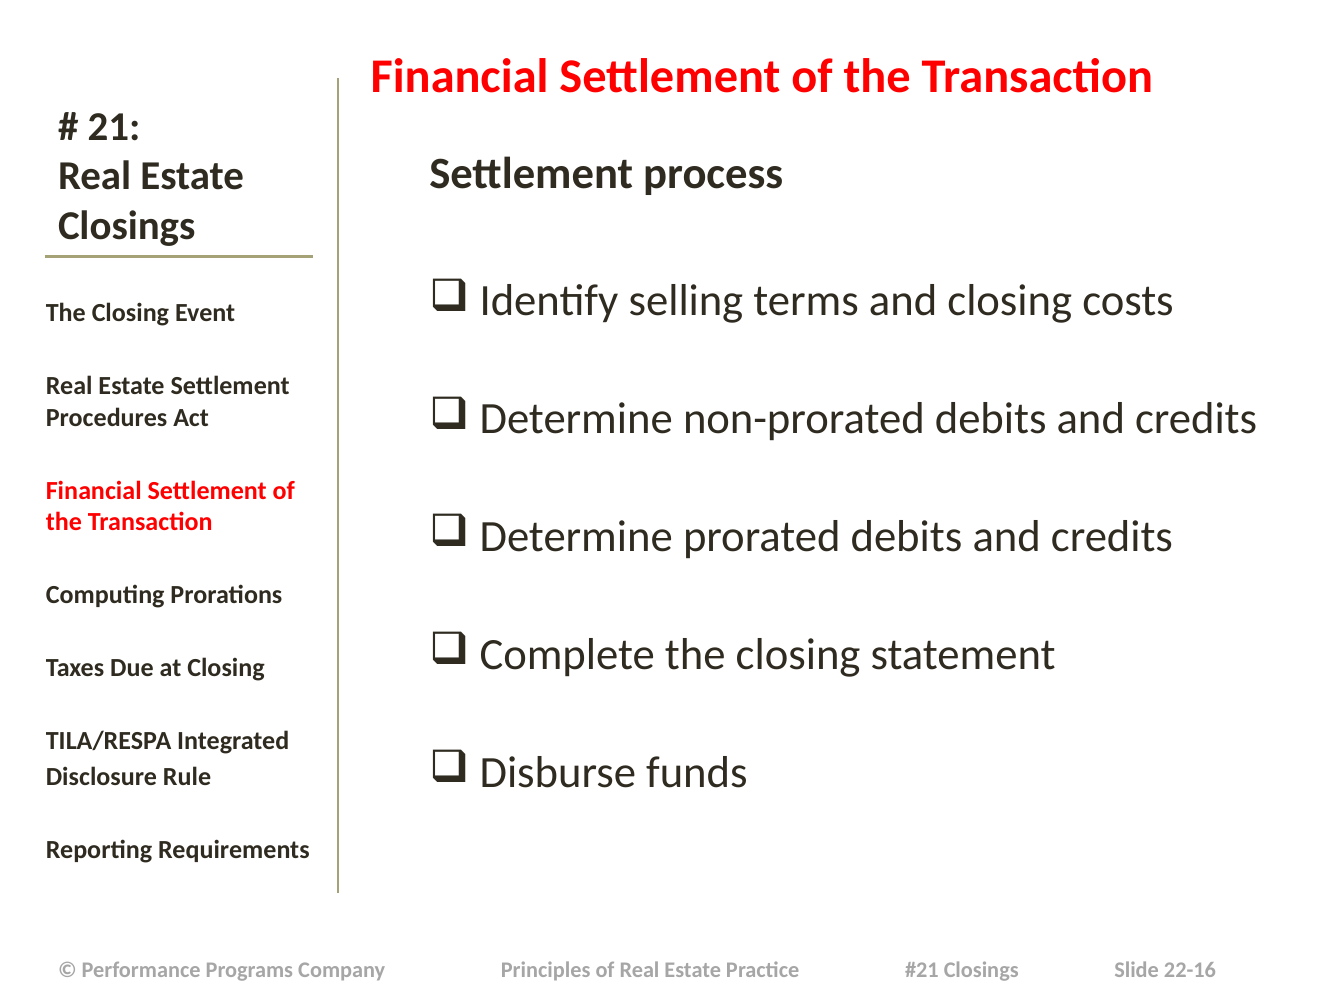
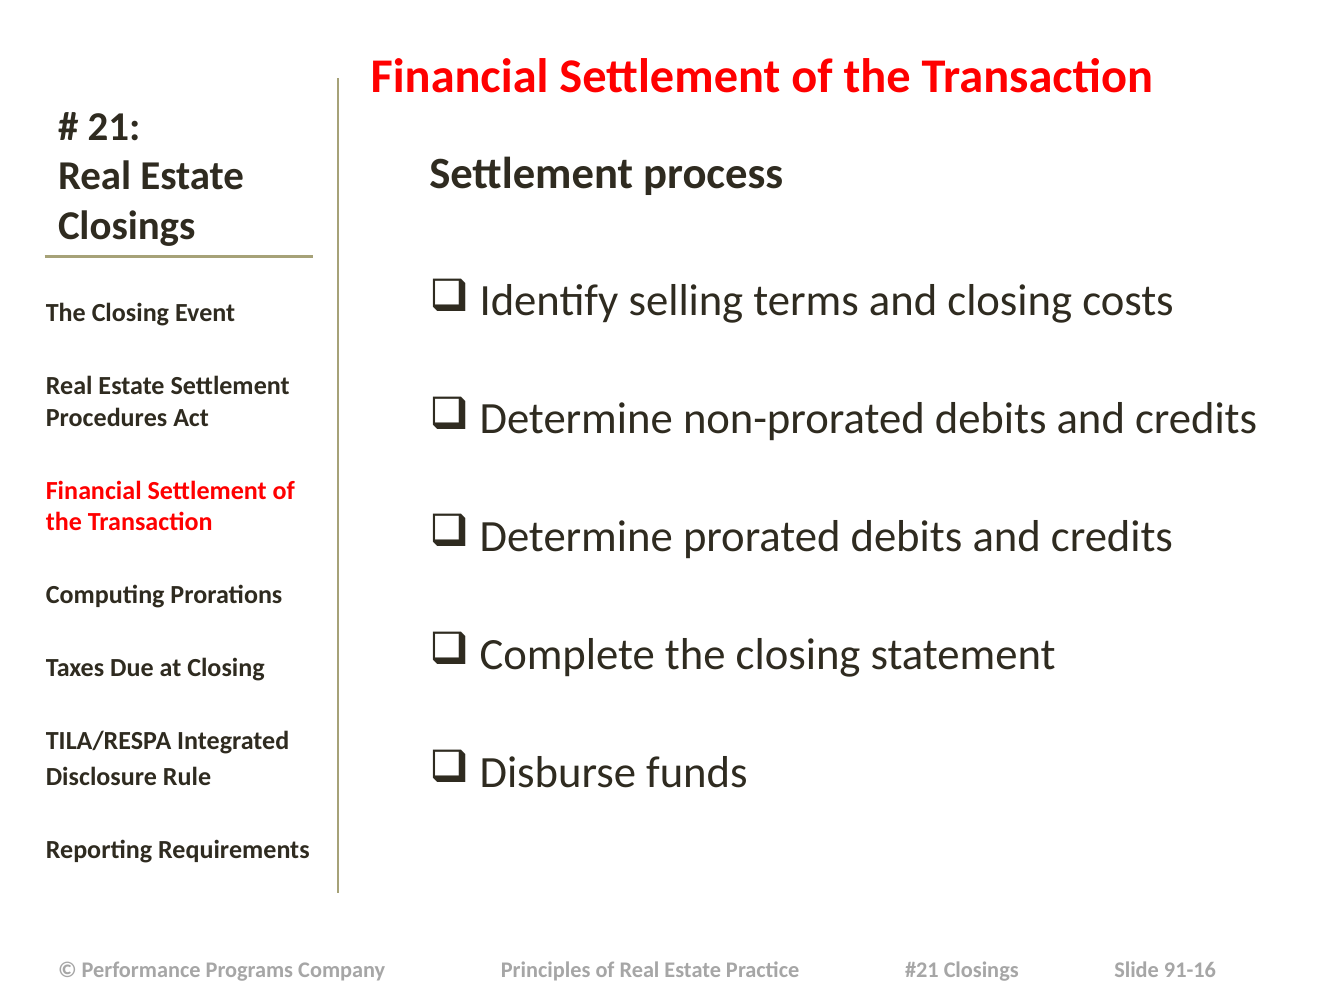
22-16: 22-16 -> 91-16 (1190, 970)
